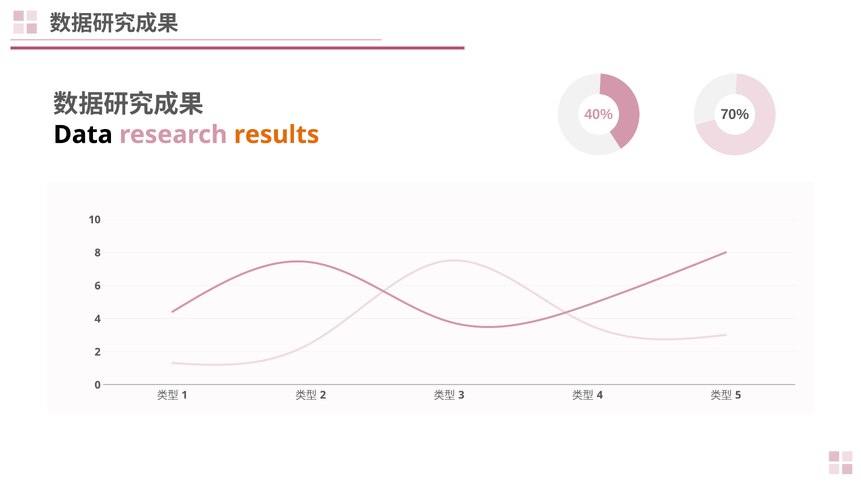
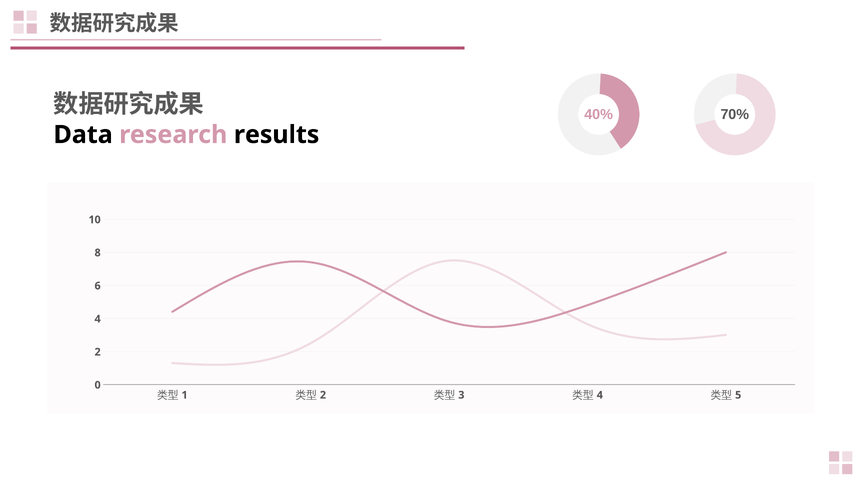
results colour: orange -> black (277, 135)
